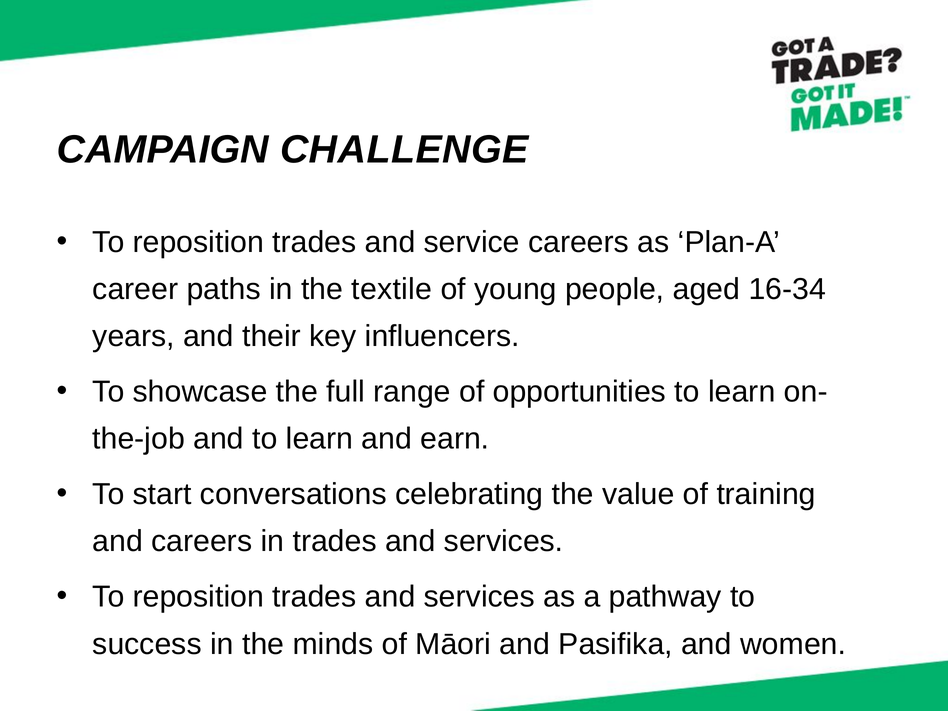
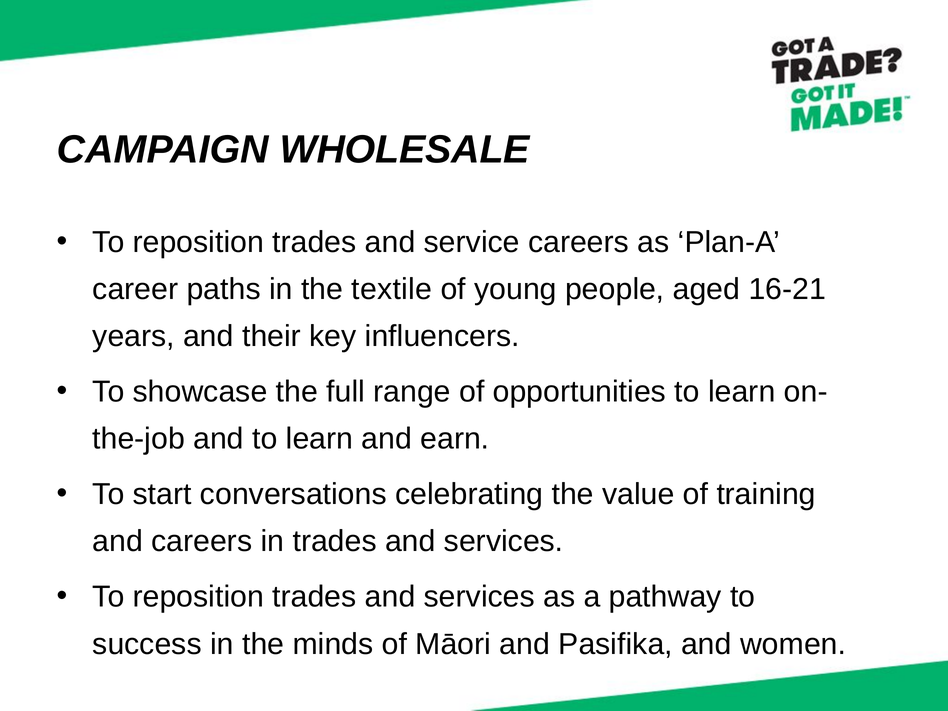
CHALLENGE: CHALLENGE -> WHOLESALE (405, 150)
16-34: 16-34 -> 16-21 (787, 289)
